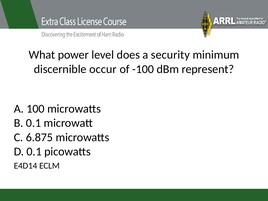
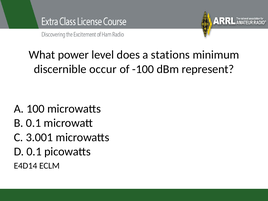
security: security -> stations (170, 55)
6.875: 6.875 -> 3.001 (39, 137)
